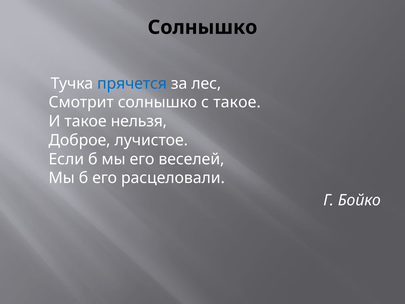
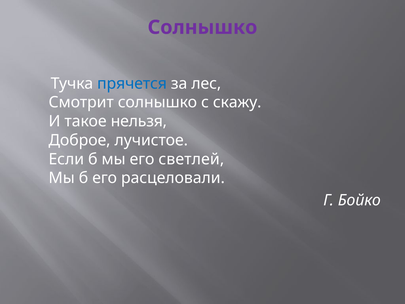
Солнышко colour: black -> purple (202, 27)
с такое: такое -> скажу (237, 102)
веселей: веселей -> светлей (191, 159)
